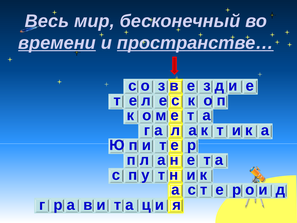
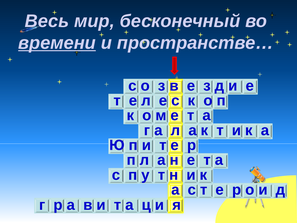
пространстве… underline: present -> none (195, 43)
